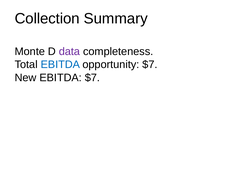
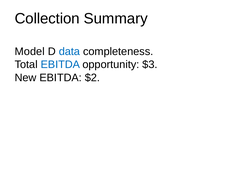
Monte: Monte -> Model (30, 51)
data colour: purple -> blue (69, 51)
opportunity $7: $7 -> $3 (150, 64)
EBITDA $7: $7 -> $2 (92, 78)
